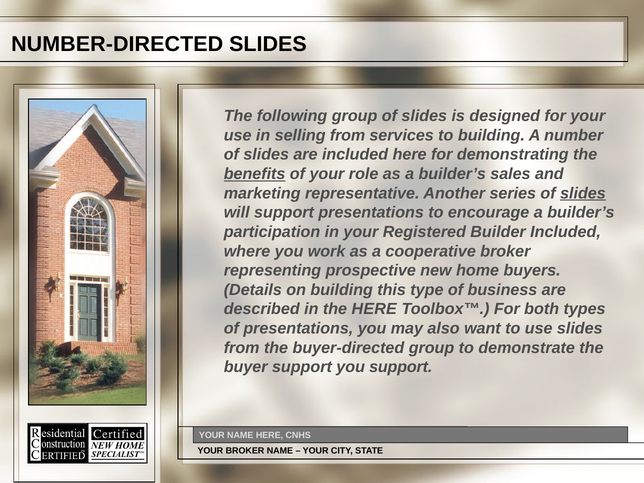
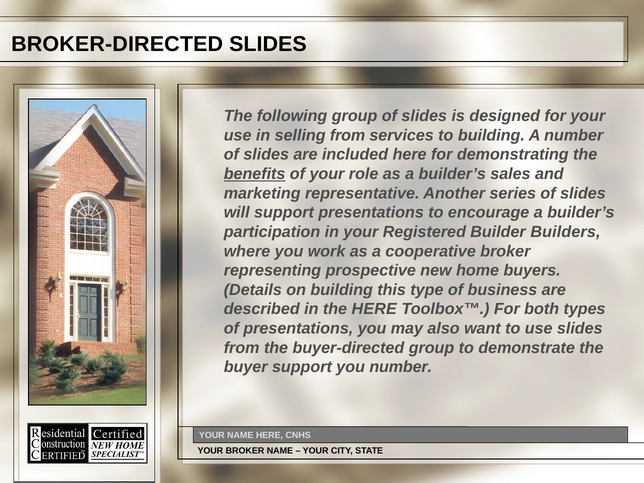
NUMBER-DIRECTED: NUMBER-DIRECTED -> BROKER-DIRECTED (117, 44)
slides underline: present -> none (583, 193)
Builder Included: Included -> Builders (565, 232)
you support: support -> number (401, 367)
